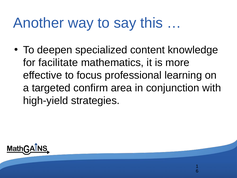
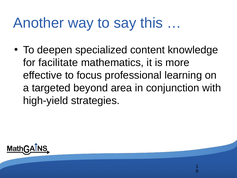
confirm: confirm -> beyond (91, 88)
